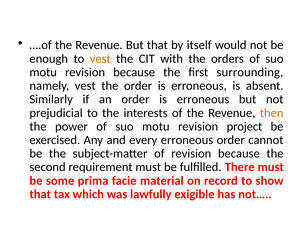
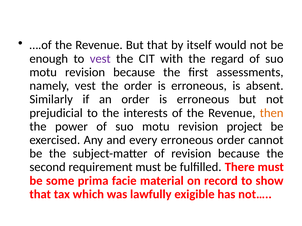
vest colour: orange -> purple (100, 59)
orders: orders -> regard (227, 59)
surrounding: surrounding -> assessments (250, 72)
